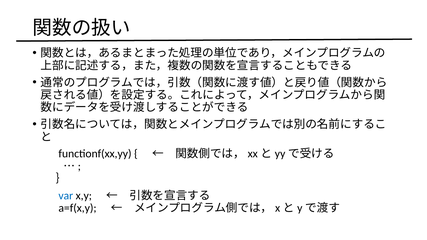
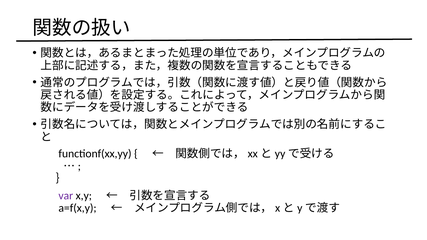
var colour: blue -> purple (66, 196)
